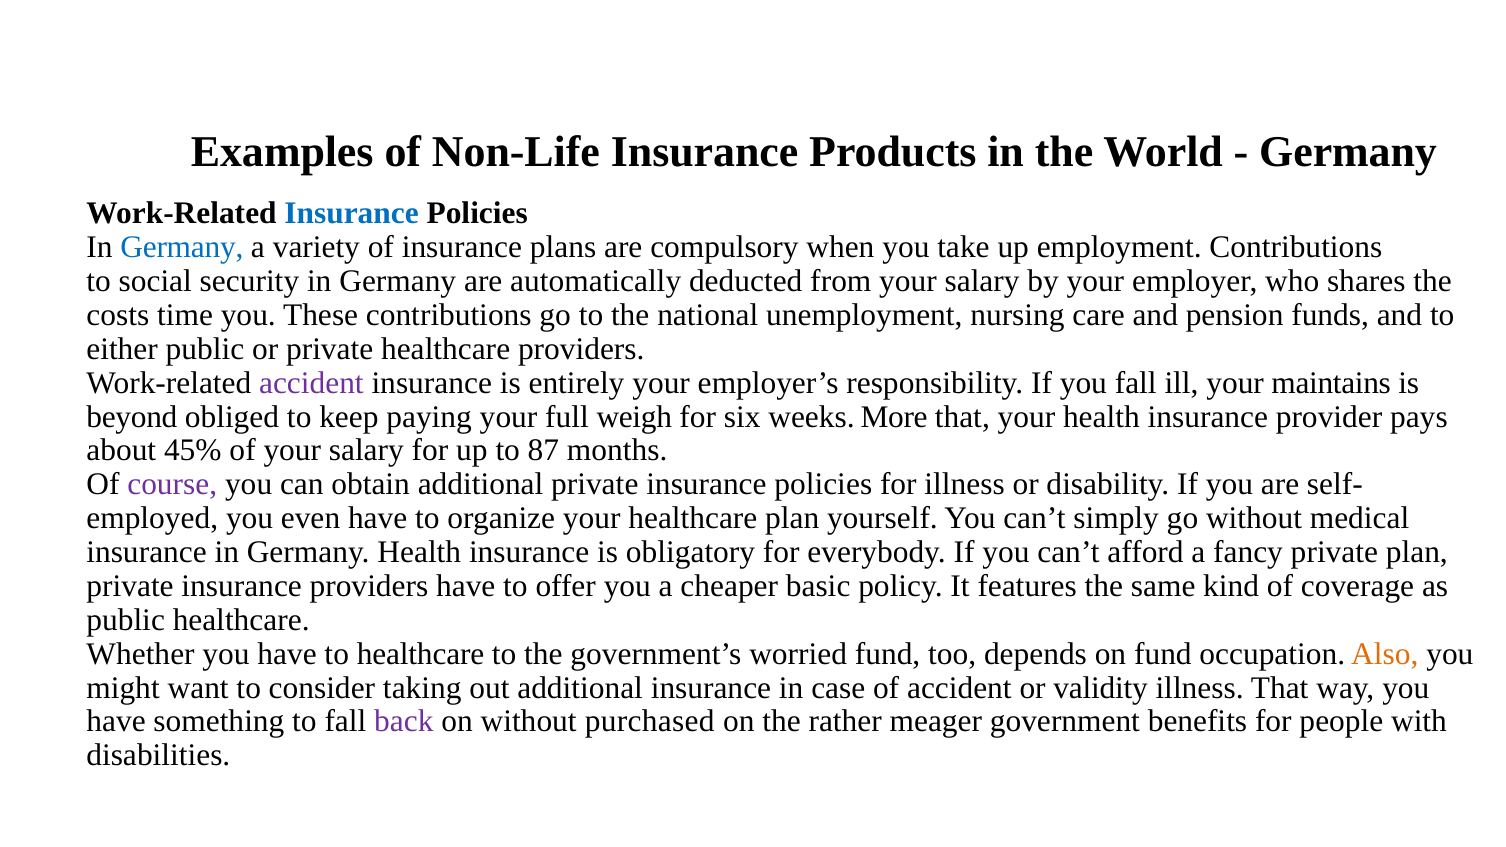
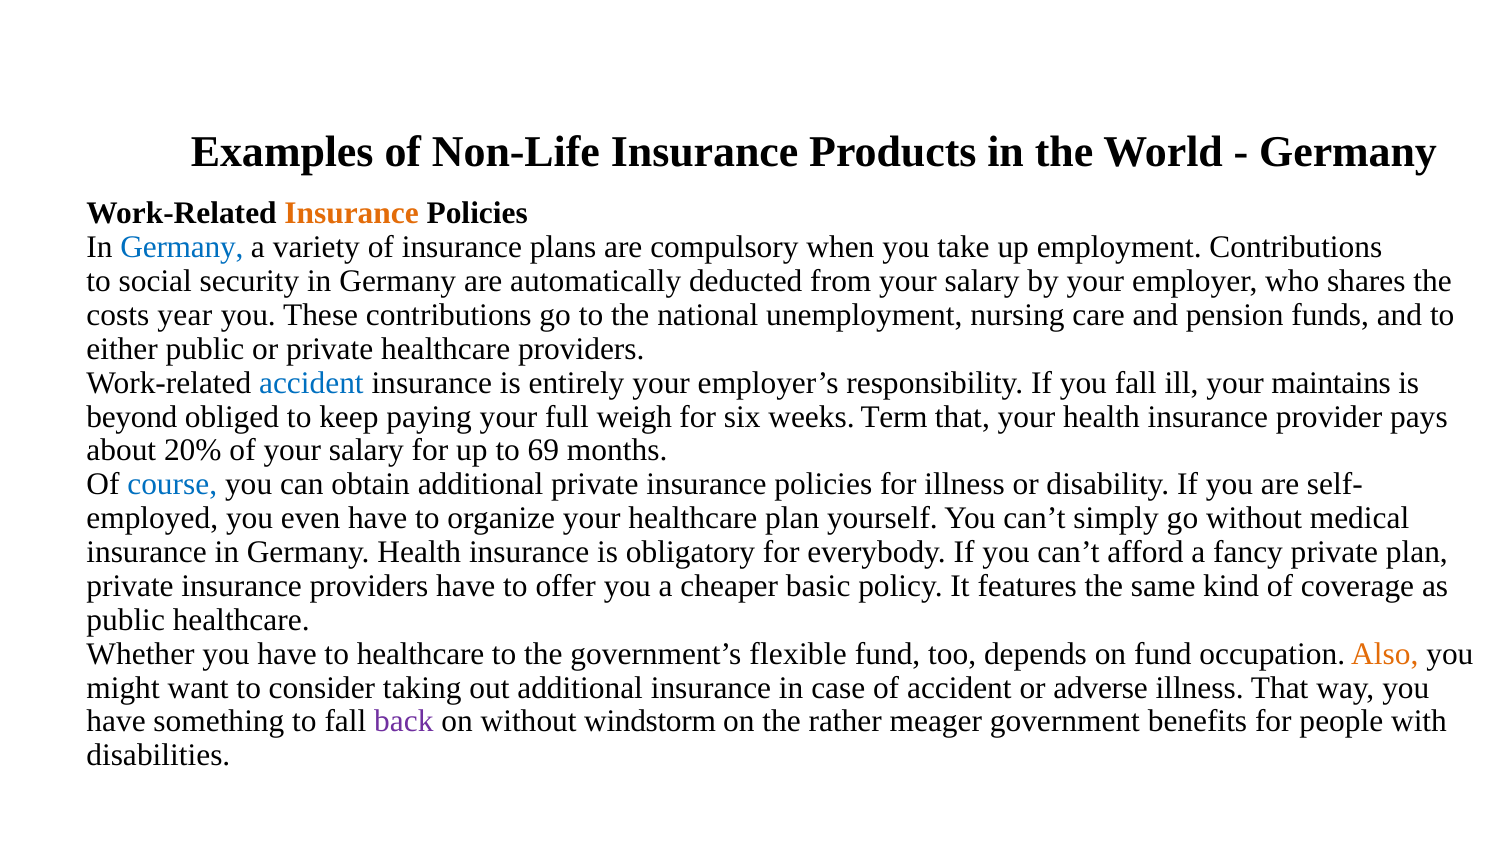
Insurance colour: blue -> orange (352, 213)
time: time -> year (185, 315)
accident colour: purple -> blue (311, 383)
More: More -> Term (894, 417)
45%: 45% -> 20% (193, 451)
87: 87 -> 69 (543, 451)
course colour: purple -> blue (172, 484)
worried: worried -> flexible (798, 654)
validity: validity -> adverse (1101, 688)
purchased: purchased -> windstorm (650, 722)
